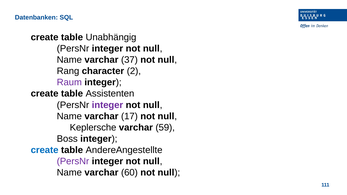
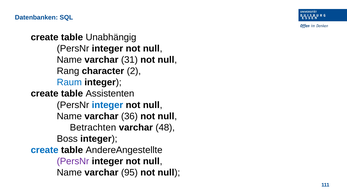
37: 37 -> 31 (129, 60)
Raum colour: purple -> blue (69, 82)
integer colour: purple -> blue (107, 105)
17: 17 -> 36 (129, 116)
Keplersche: Keplersche -> Betrachten (93, 128)
59: 59 -> 48 (165, 128)
60: 60 -> 95 (129, 173)
